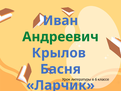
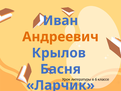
Андреевич colour: green -> orange (60, 37)
